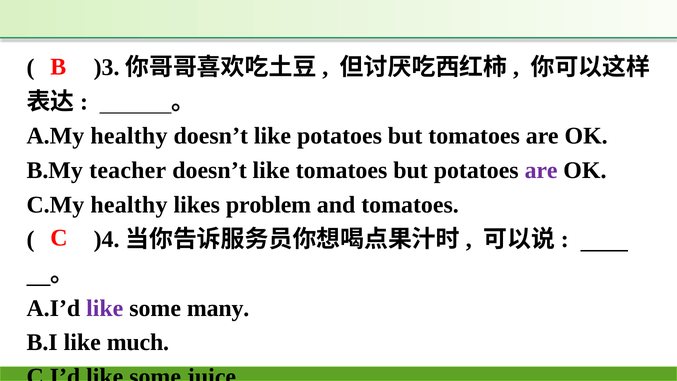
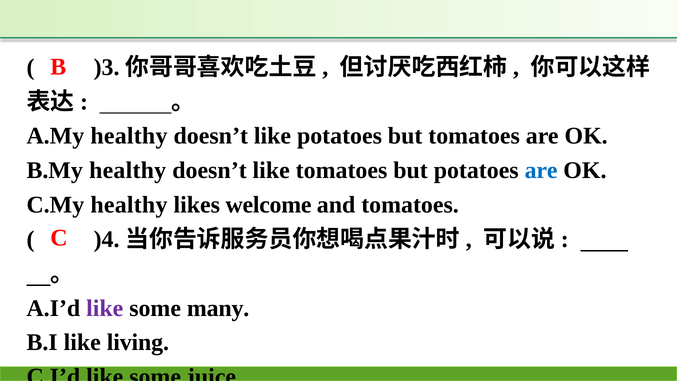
B.My teacher: teacher -> healthy (128, 170)
are colour: purple -> blue (541, 170)
problem: problem -> welcome (269, 205)
much: much -> living (138, 342)
